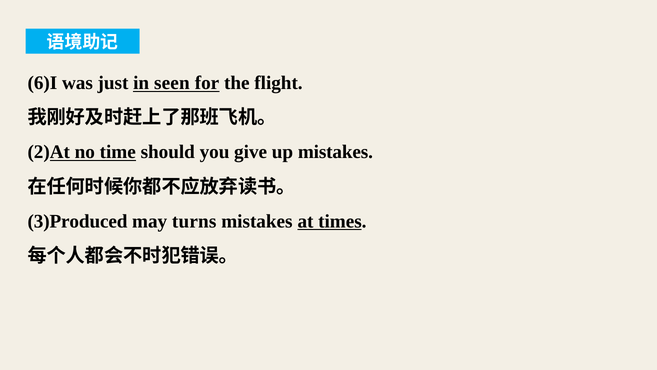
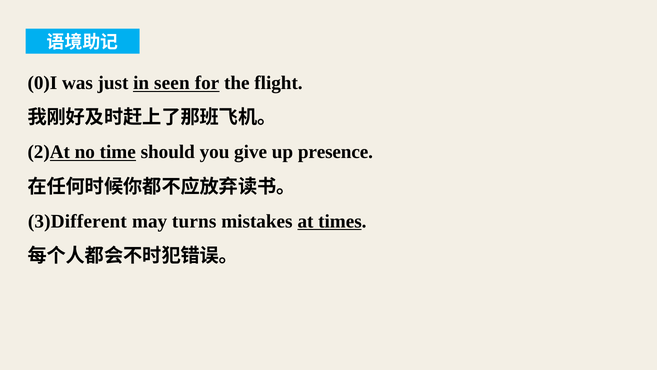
6)I: 6)I -> 0)I (42, 83)
up mistakes: mistakes -> presence (335, 152)
3)Produced: 3)Produced -> 3)Different (77, 221)
